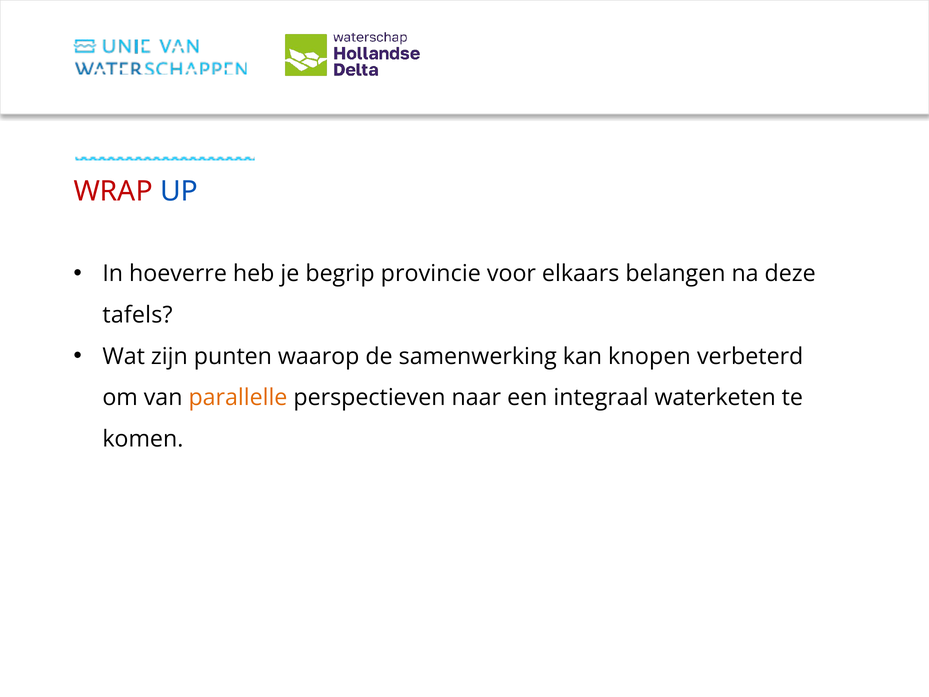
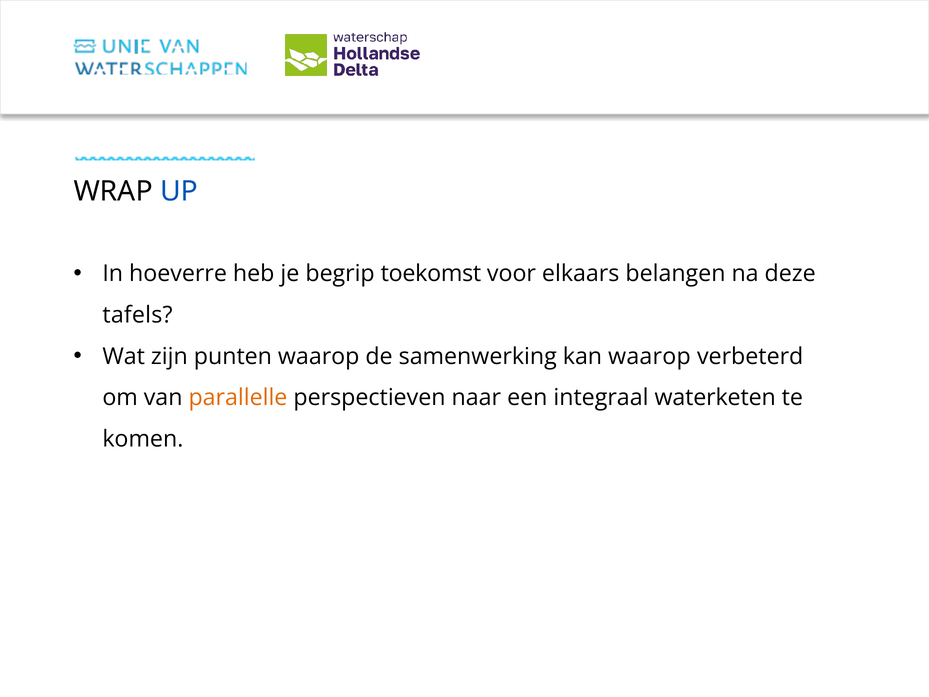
WRAP colour: red -> black (113, 191)
provincie: provincie -> toekomst (431, 274)
kan knopen: knopen -> waarop (649, 356)
